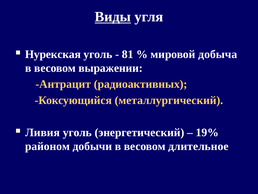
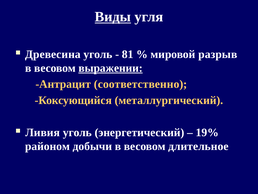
Нурекская: Нурекская -> Древесина (53, 54)
добыча: добыча -> разрыв (218, 54)
выражении underline: none -> present (111, 68)
радиоактивных: радиоактивных -> соответственно (141, 84)
